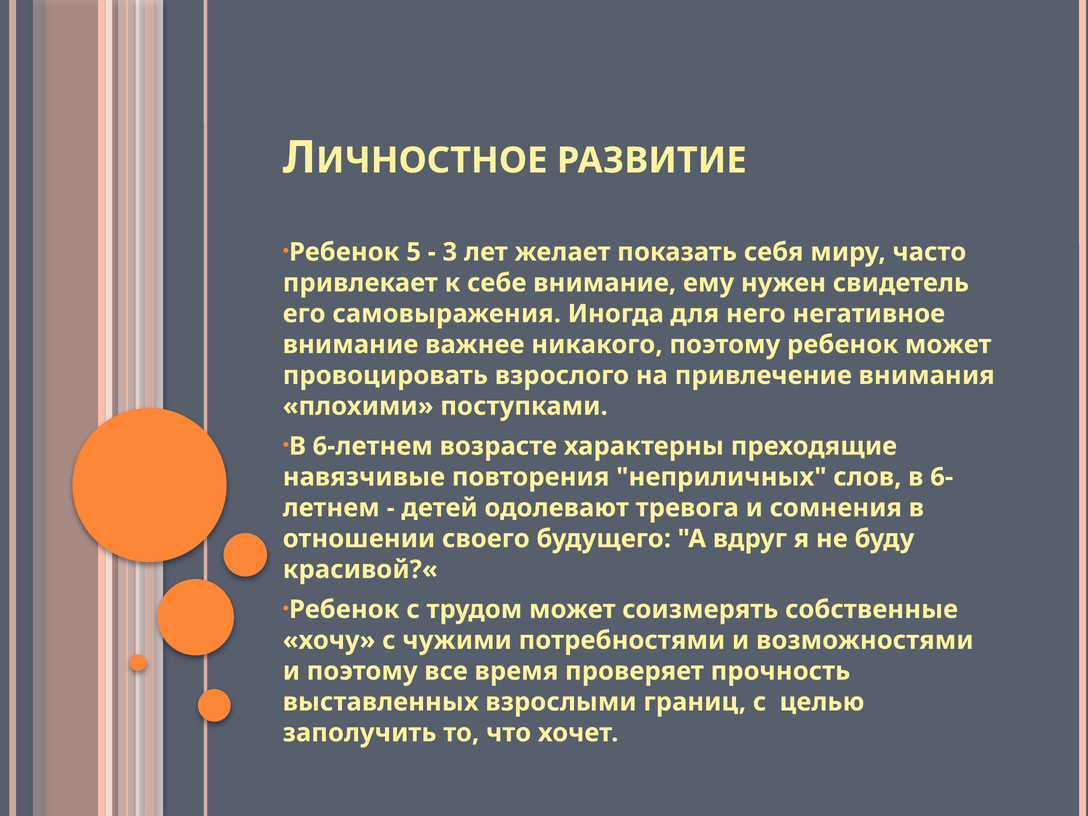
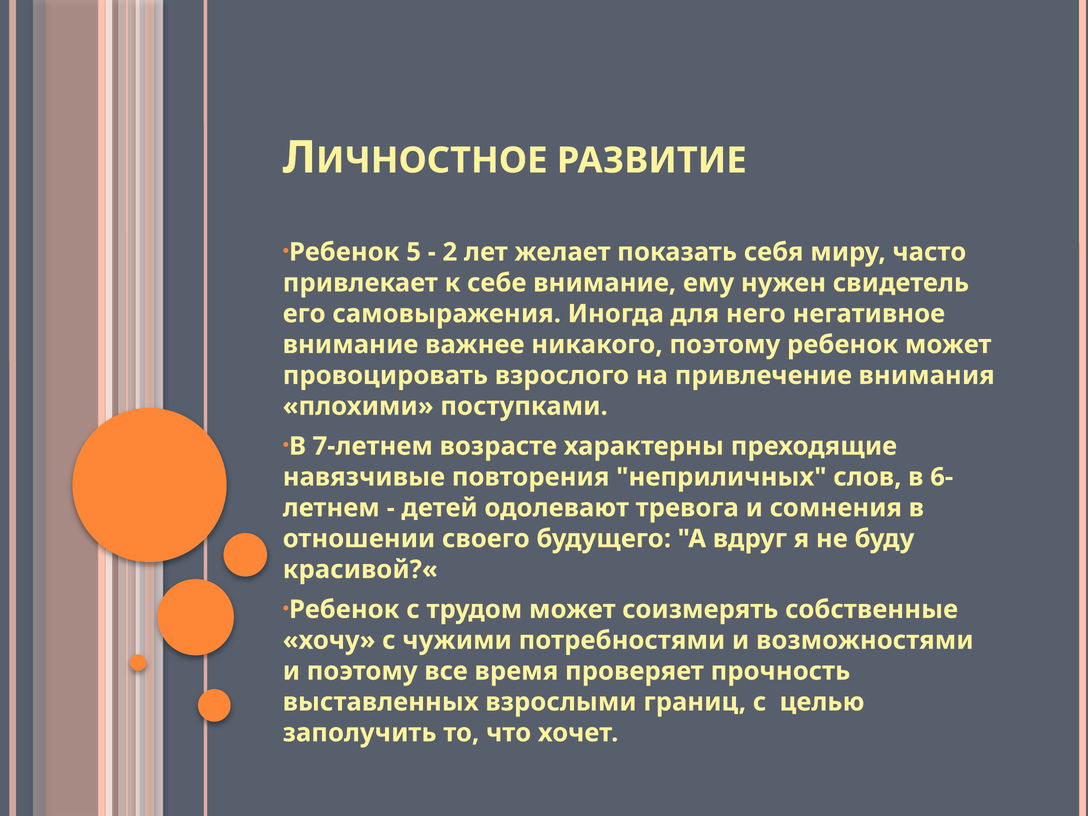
3: 3 -> 2 (450, 252)
6-летнем: 6-летнем -> 7-летнем (373, 446)
